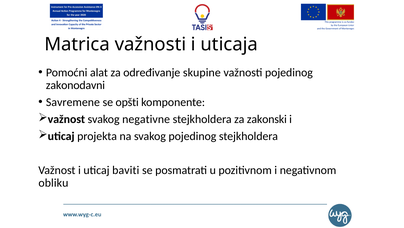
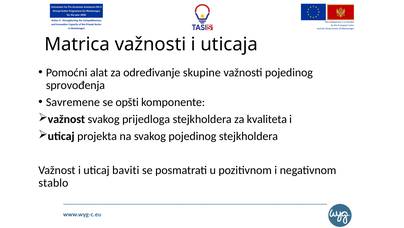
zakonodavni: zakonodavni -> sprovođenja (75, 85)
negativne: negativne -> prijedloga (146, 119)
zakonski: zakonski -> kvaliteta (267, 119)
obliku: obliku -> stablo (53, 182)
